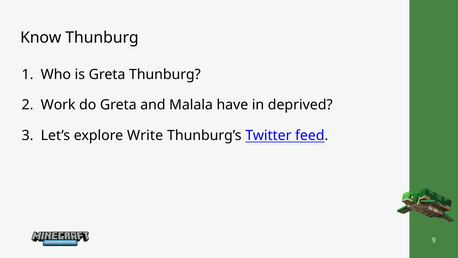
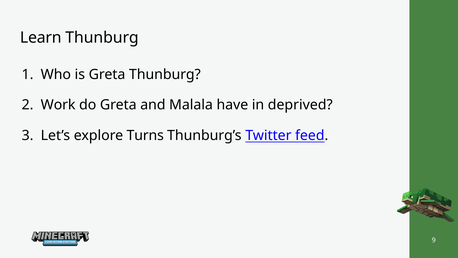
Know: Know -> Learn (41, 37)
Write: Write -> Turns (145, 135)
